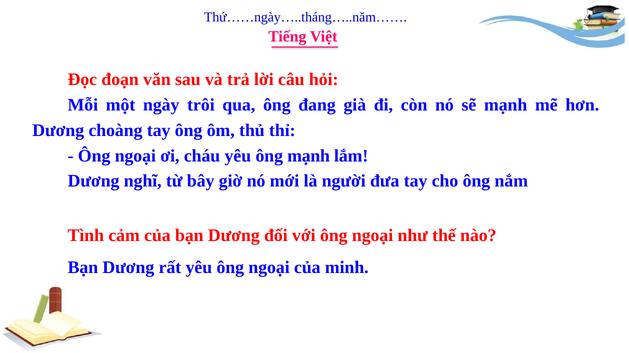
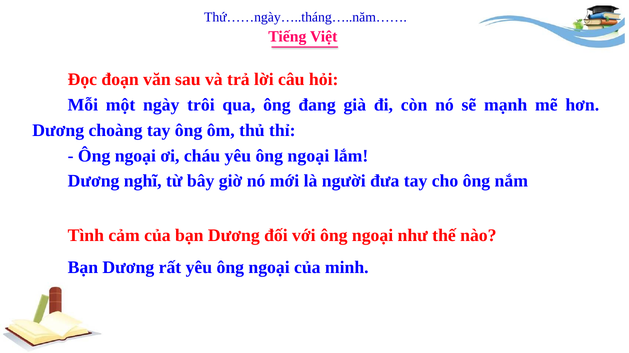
cháu yêu ông mạnh: mạnh -> ngoại (308, 156)
